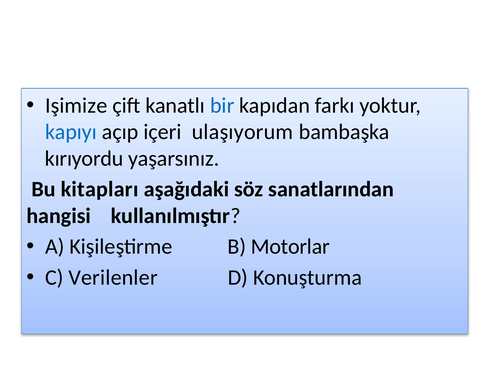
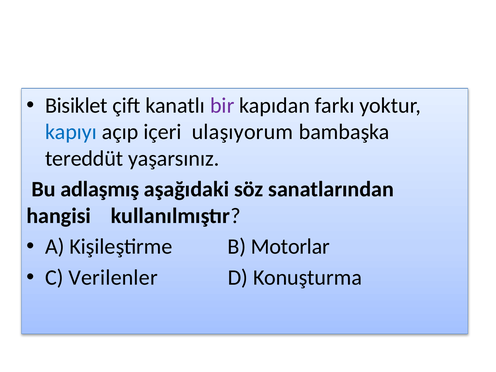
Işimize: Işimize -> Bisiklet (76, 106)
bir colour: blue -> purple (222, 106)
kırıyordu: kırıyordu -> tereddüt (84, 159)
kitapları: kitapları -> adlaşmış (100, 189)
